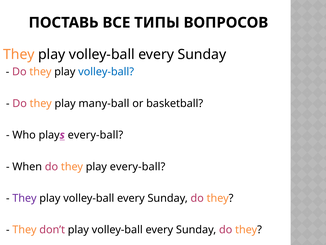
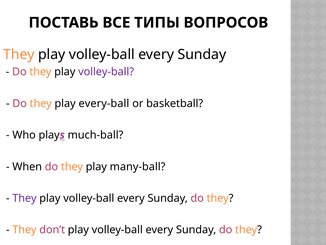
volley-ball colour: blue -> purple (106, 72)
many-ball: many-ball -> every-ball (104, 103)
every-ball: every-ball -> much-ball (95, 135)
play every-ball: every-ball -> many-ball (138, 166)
